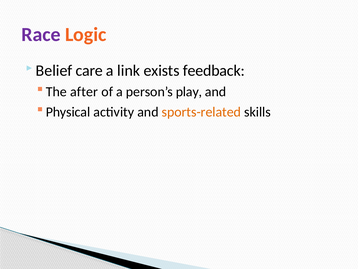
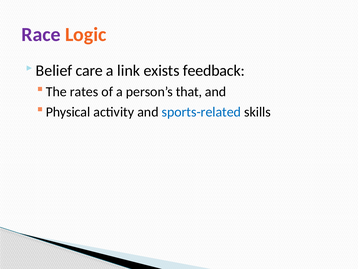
after: after -> rates (84, 92)
play: play -> that (189, 92)
sports-related colour: orange -> blue (201, 112)
